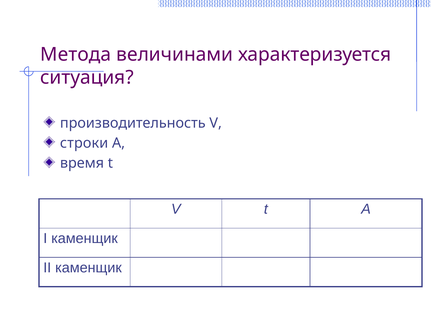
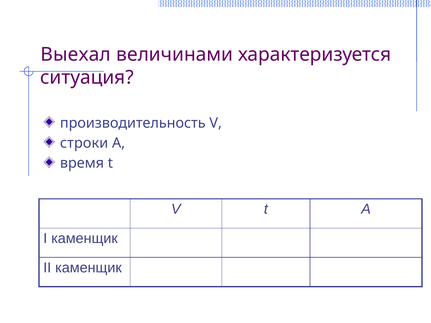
Метода: Метода -> Выехал (76, 54)
